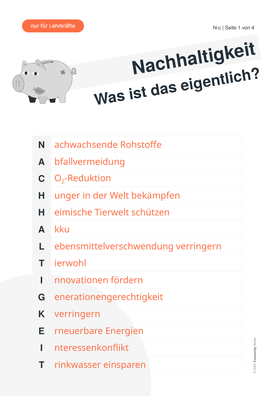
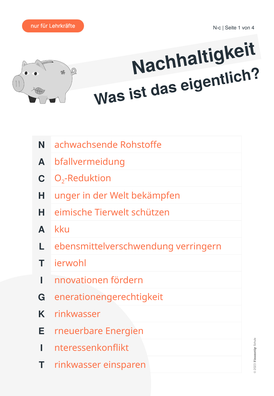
K verringern: verringern -> rinkwasser (77, 314)
